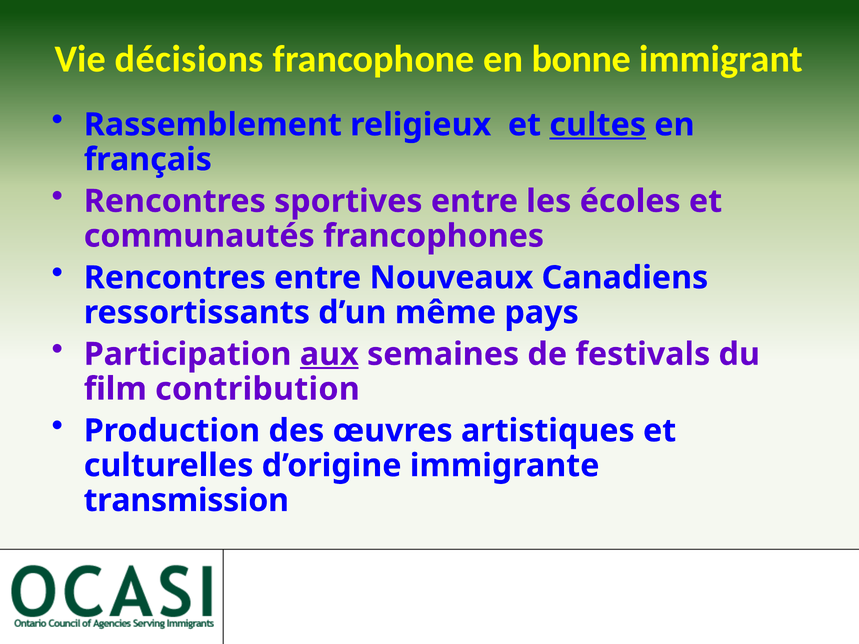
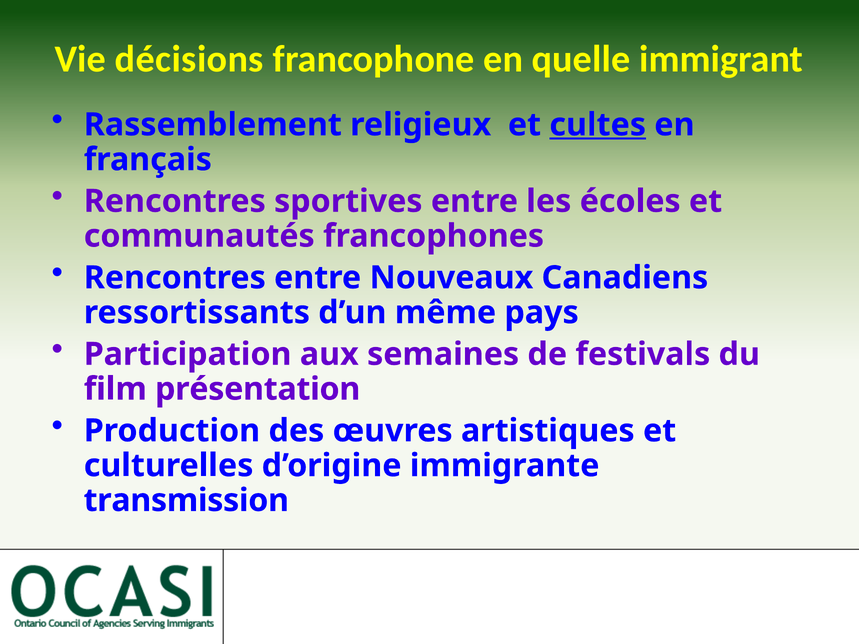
bonne: bonne -> quelle (581, 59)
aux underline: present -> none (329, 354)
contribution: contribution -> présentation (258, 389)
